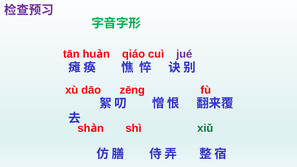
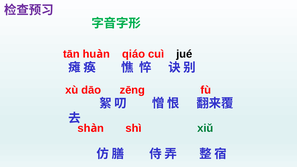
jué colour: purple -> black (184, 54)
